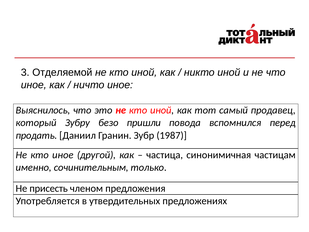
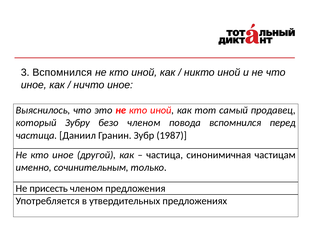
3 Отделяемой: Отделяемой -> Вспомнился (62, 73)
безо пришли: пришли -> членом (144, 123)
продать: продать -> частица (36, 135)
